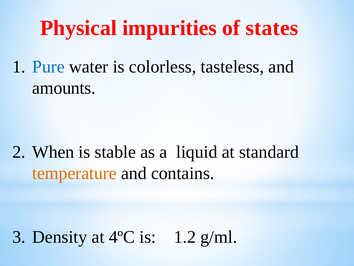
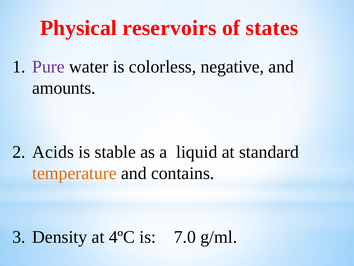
impurities: impurities -> reservoirs (169, 28)
Pure colour: blue -> purple (48, 67)
tasteless: tasteless -> negative (232, 67)
When: When -> Acids (53, 152)
1.2: 1.2 -> 7.0 (185, 237)
